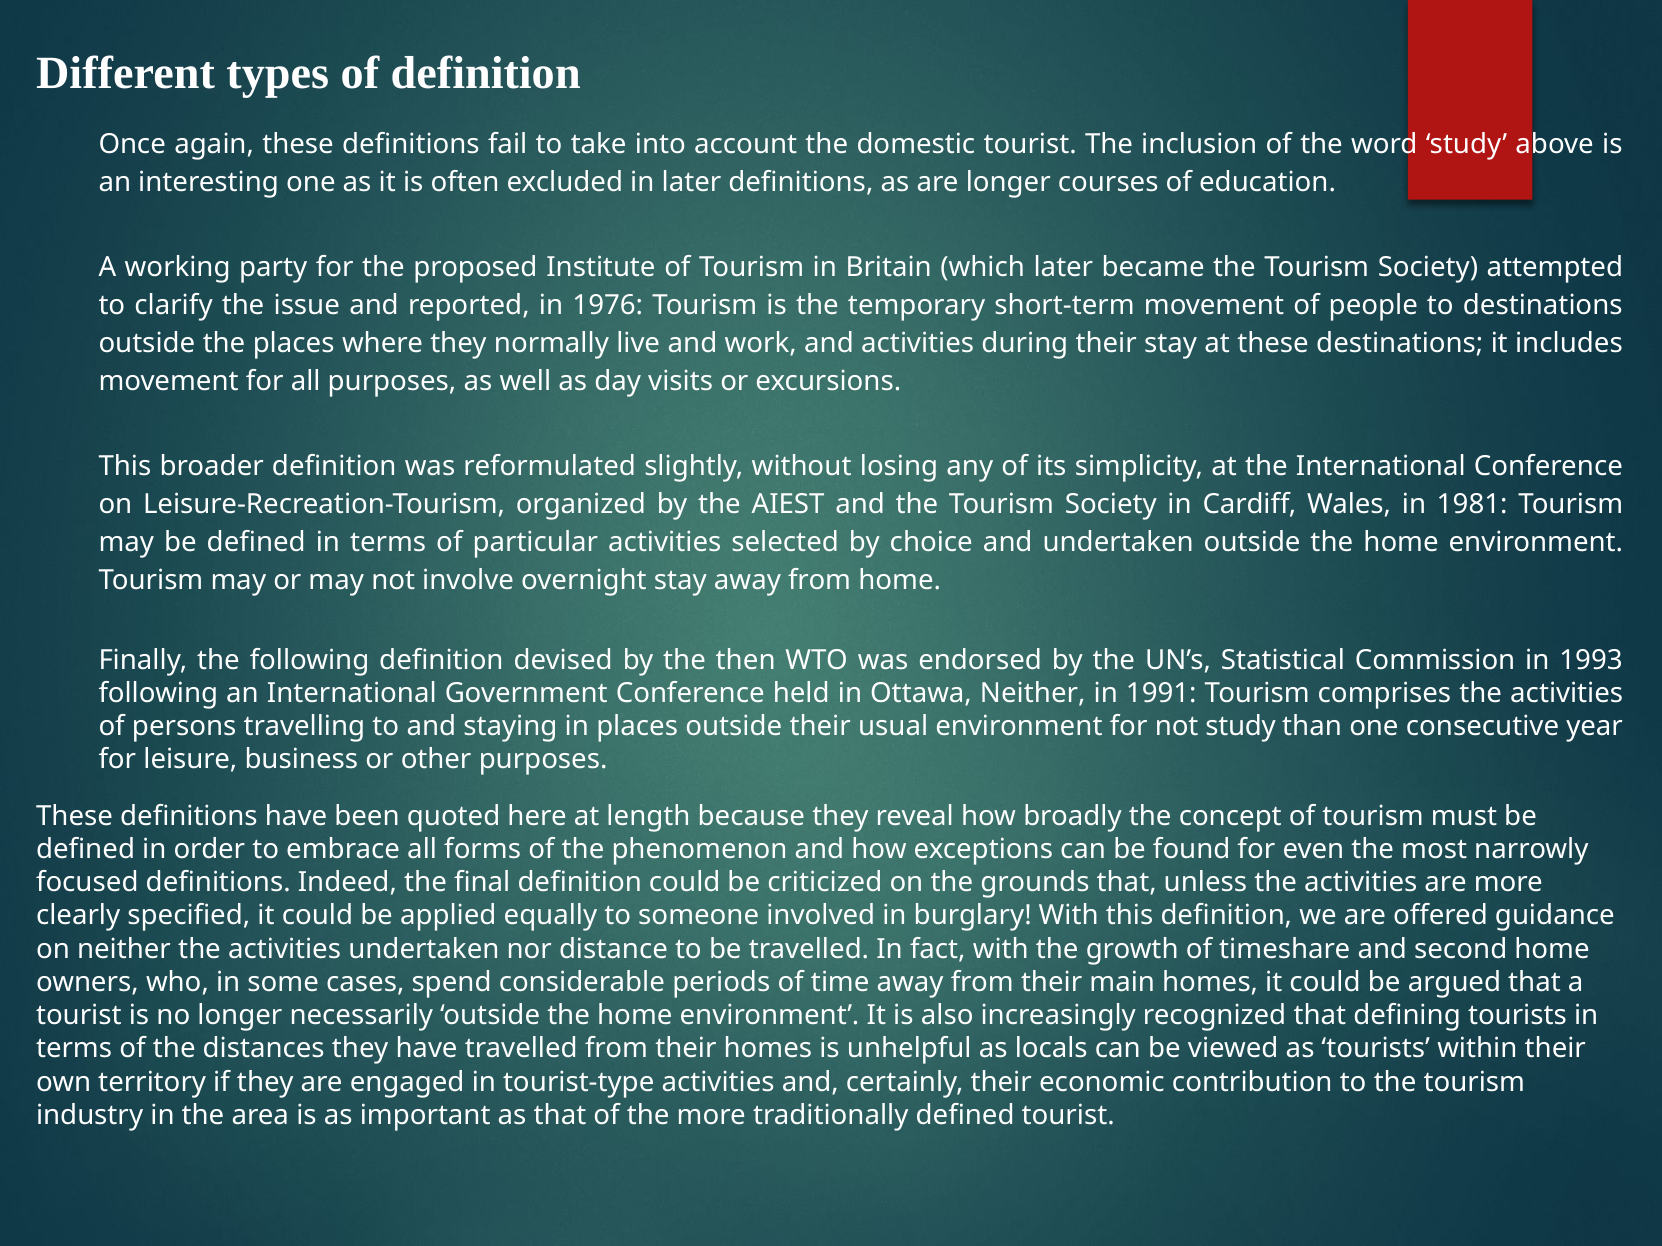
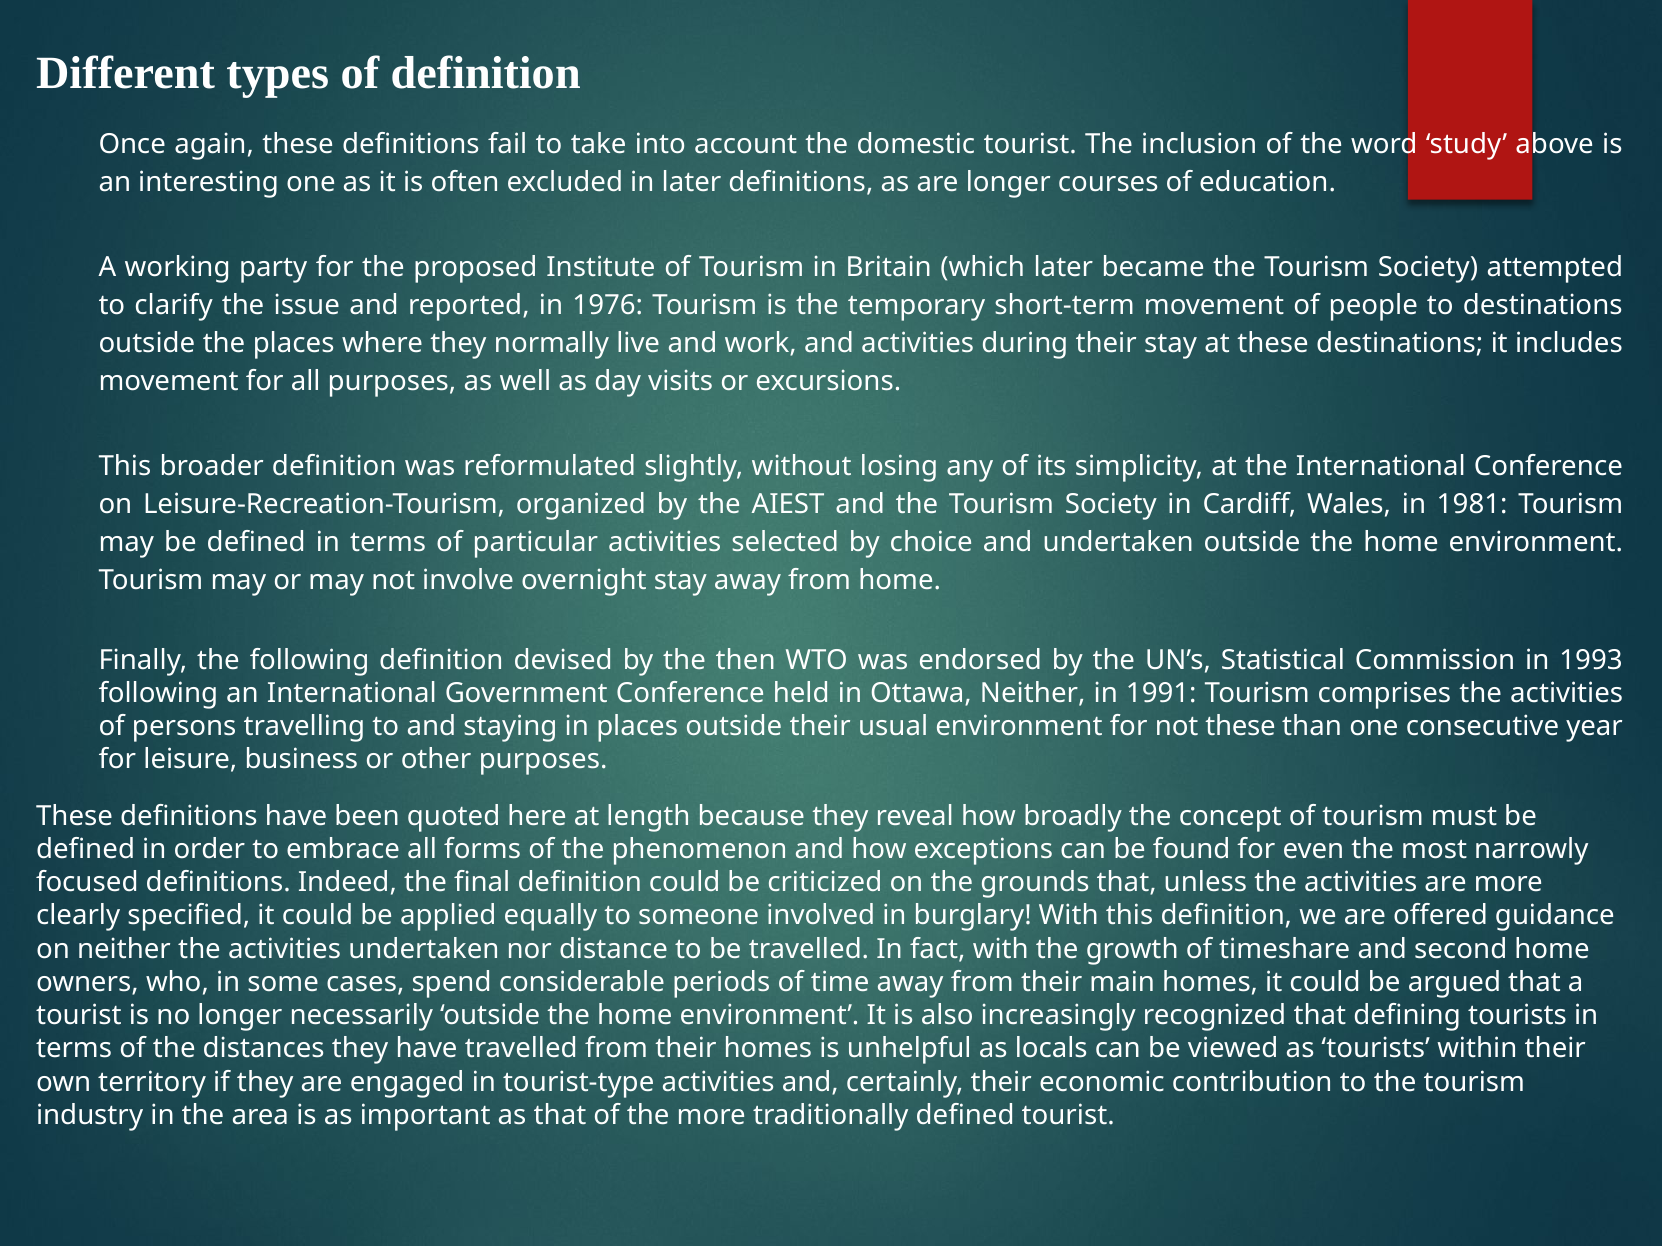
not study: study -> these (1241, 727)
